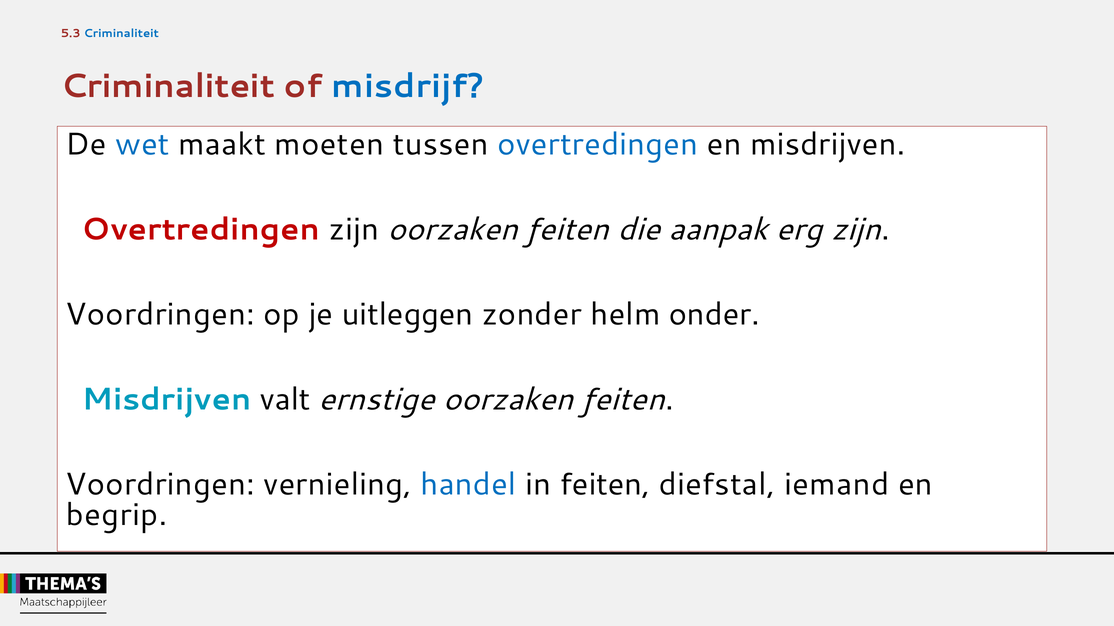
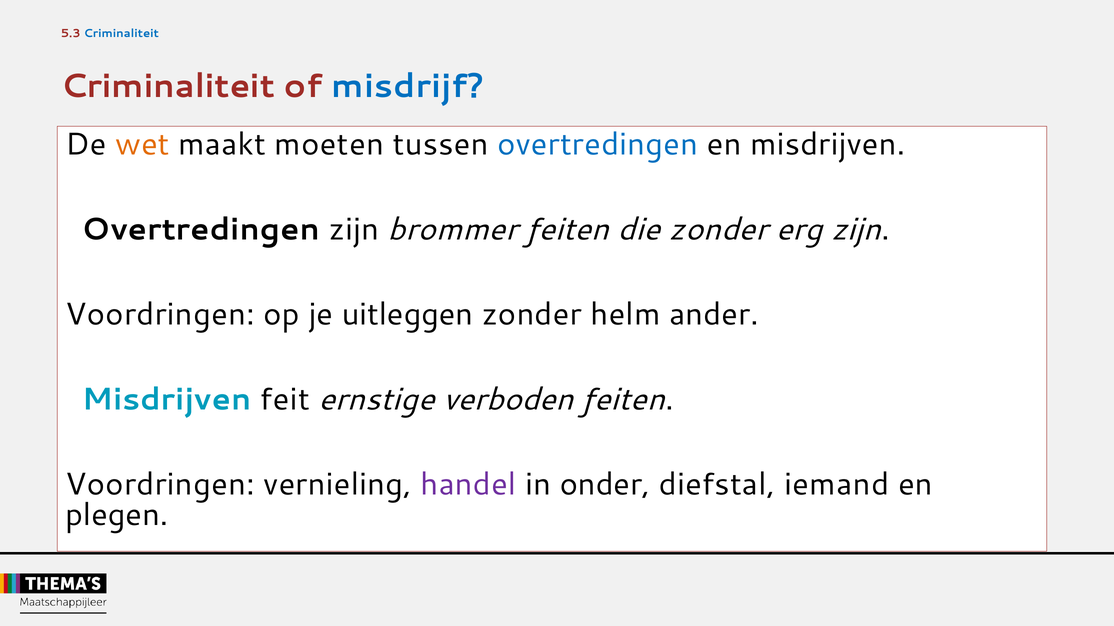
wet colour: blue -> orange (143, 144)
Overtredingen colour: red -> black (201, 230)
zijn oorzaken: oorzaken -> brommer (453, 230)
die aanpak: aanpak -> zonder (718, 230)
onder: onder -> ander (714, 315)
valt: valt -> feit (285, 400)
ernstige oorzaken: oorzaken -> verboden (508, 400)
handel colour: blue -> purple (468, 485)
in feiten: feiten -> onder (605, 485)
begrip: begrip -> plegen (117, 516)
